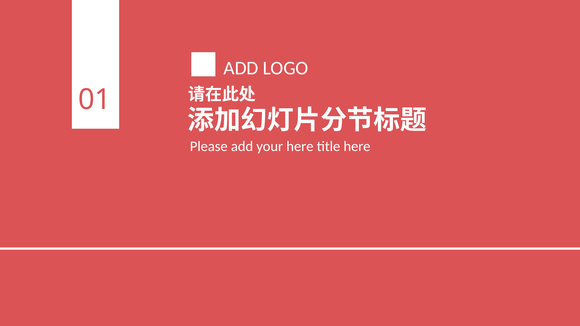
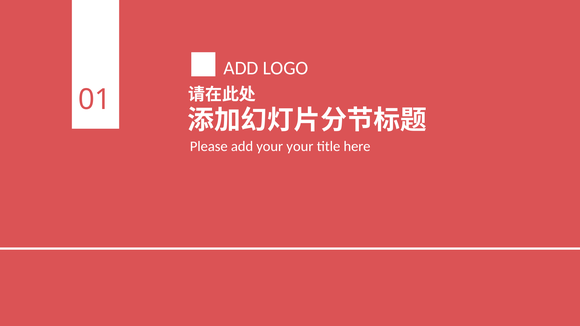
your here: here -> your (300, 146)
